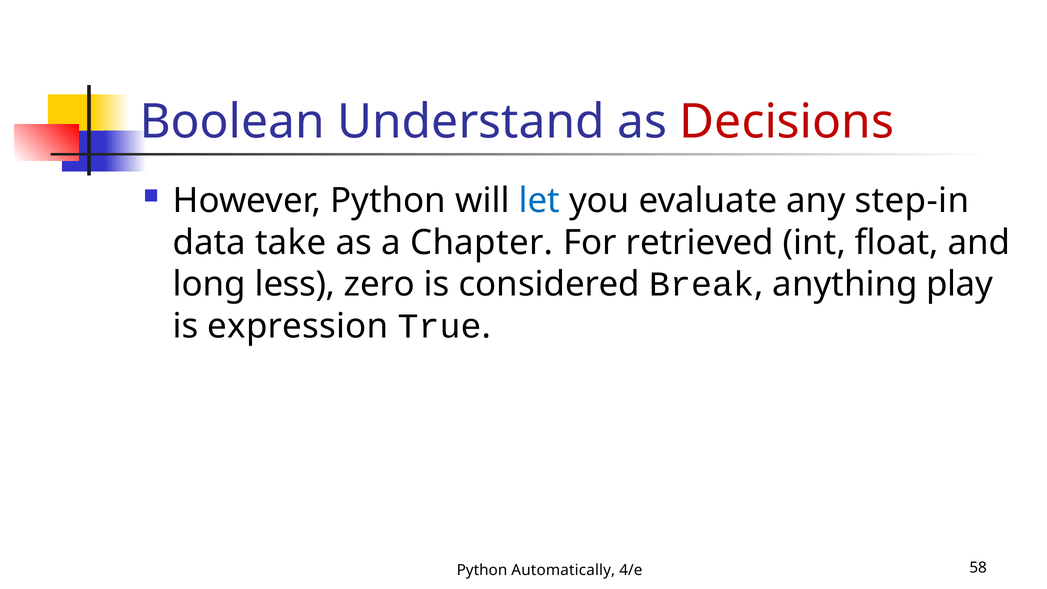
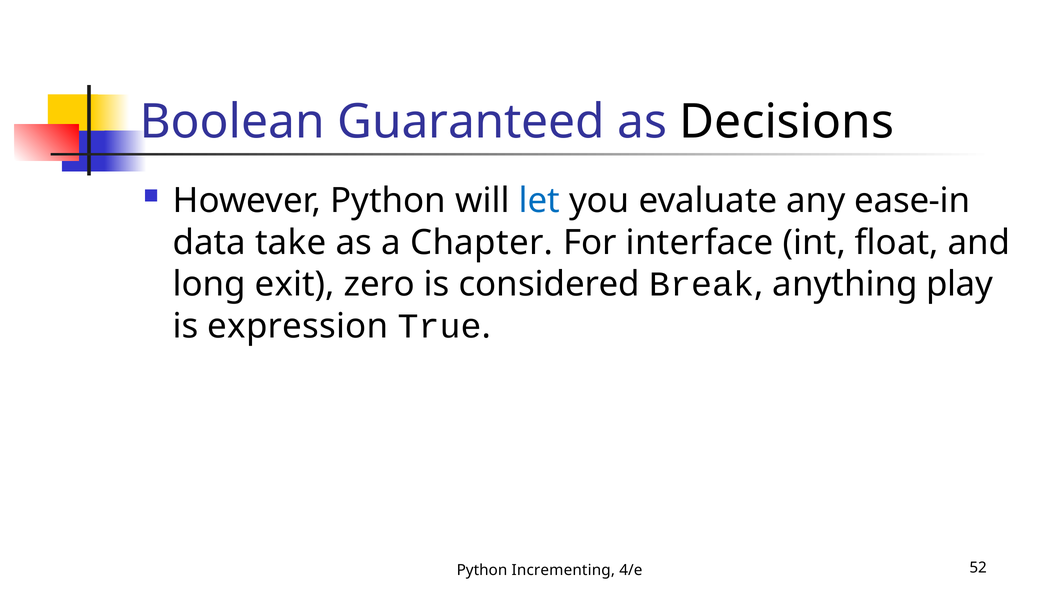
Understand: Understand -> Guaranteed (471, 122)
Decisions colour: red -> black (787, 122)
step-in: step-in -> ease-in (912, 201)
retrieved: retrieved -> interface (700, 242)
less: less -> exit (295, 284)
Automatically: Automatically -> Incrementing (563, 570)
58: 58 -> 52 (978, 568)
